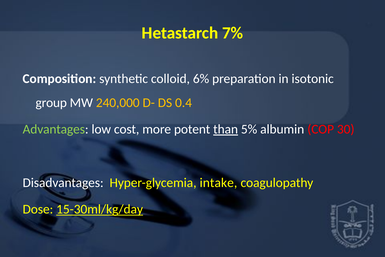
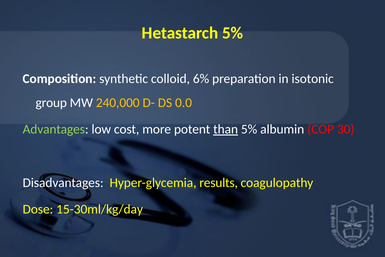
Hetastarch 7%: 7% -> 5% (233, 33)
0.4: 0.4 -> 0.0 (184, 102)
intake: intake -> results (219, 182)
15-30ml/kg/day underline: present -> none (100, 209)
